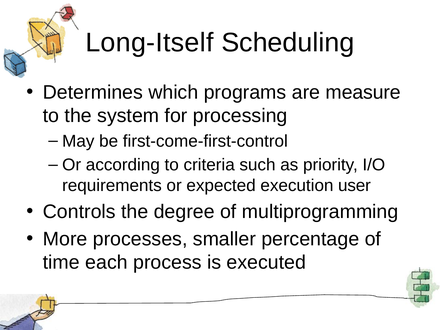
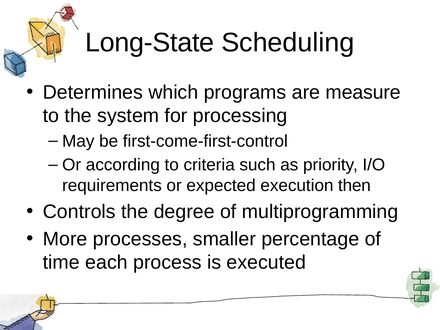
Long-Itself: Long-Itself -> Long-State (150, 43)
user: user -> then (354, 186)
